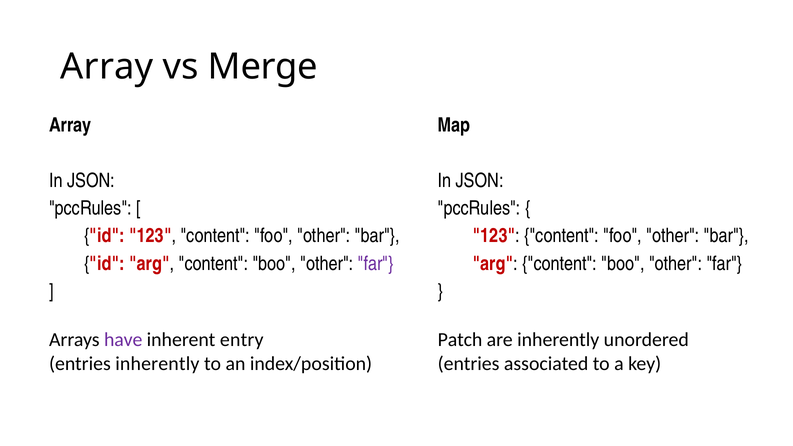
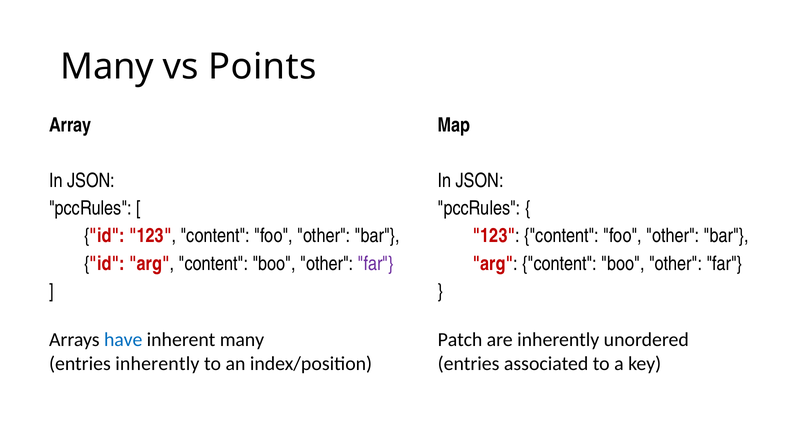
Array: Array -> Many (107, 67)
Merge: Merge -> Points (262, 67)
have colour: purple -> blue (123, 340)
inherent entry: entry -> many (242, 340)
